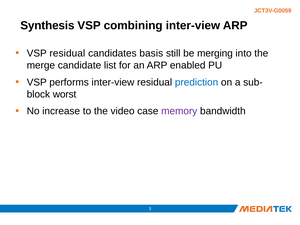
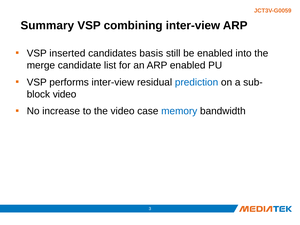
Synthesis: Synthesis -> Summary (47, 26)
VSP residual: residual -> inserted (67, 53)
be merging: merging -> enabled (215, 53)
worst: worst -> video (65, 94)
memory colour: purple -> blue (179, 111)
